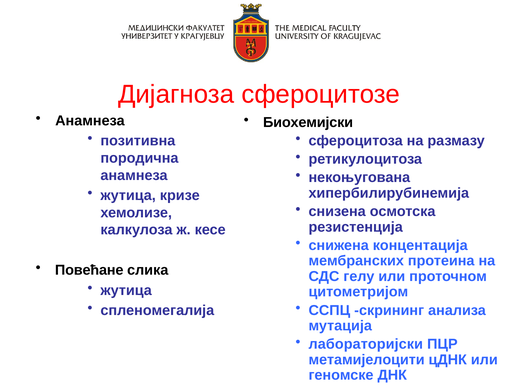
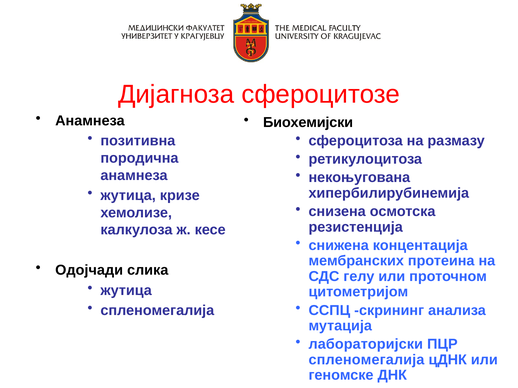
Повећане: Повећане -> Одојчади (89, 270)
метамијелоцити: метамијелоцити -> спленомегалија (366, 360)
